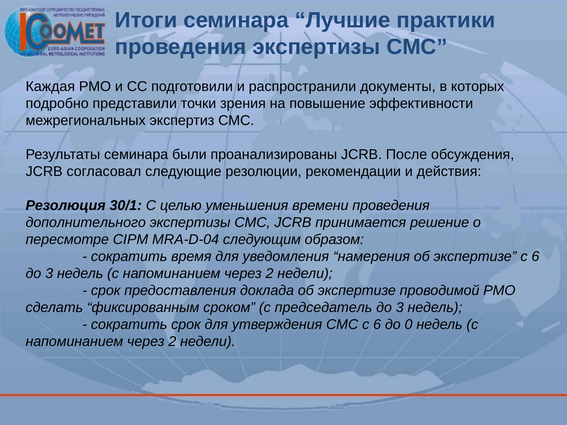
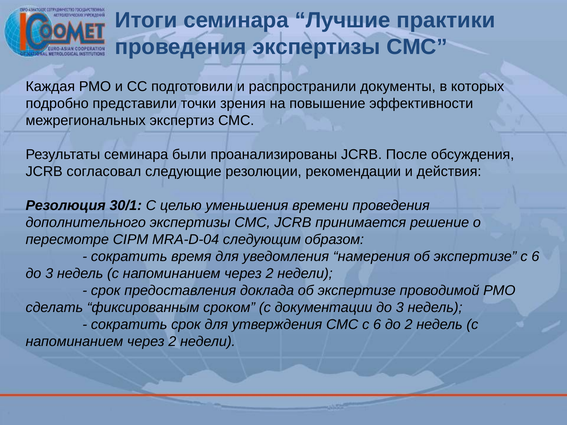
председатель: председатель -> документации (324, 308)
до 0: 0 -> 2 (409, 325)
